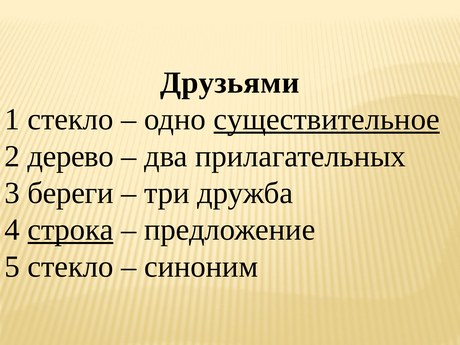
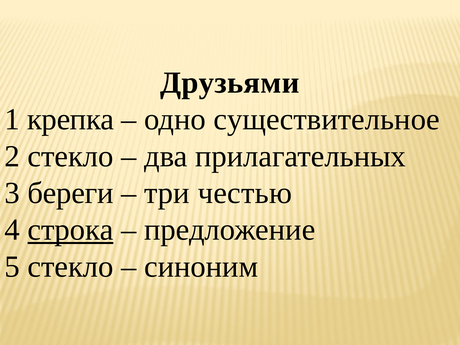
1 стекло: стекло -> крепка (71, 119)
существительное underline: present -> none (327, 119)
2 дерево: дерево -> стекло (70, 156)
дружба: дружба -> честью (245, 193)
